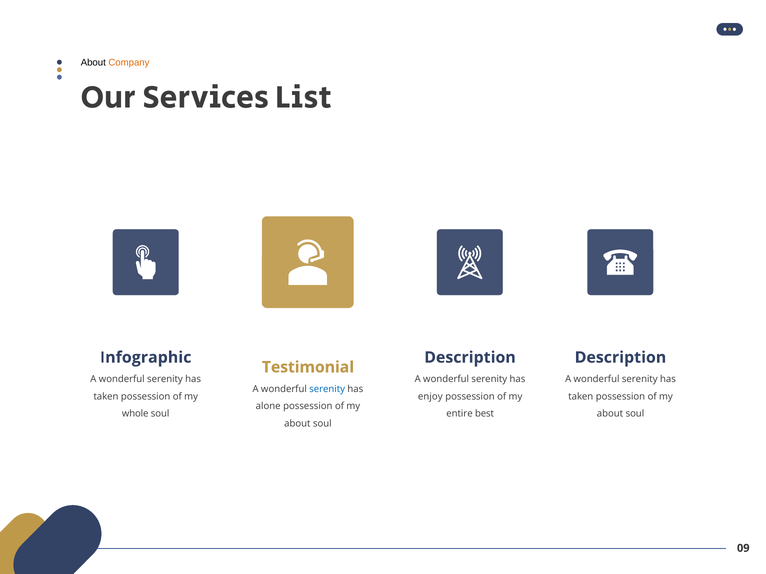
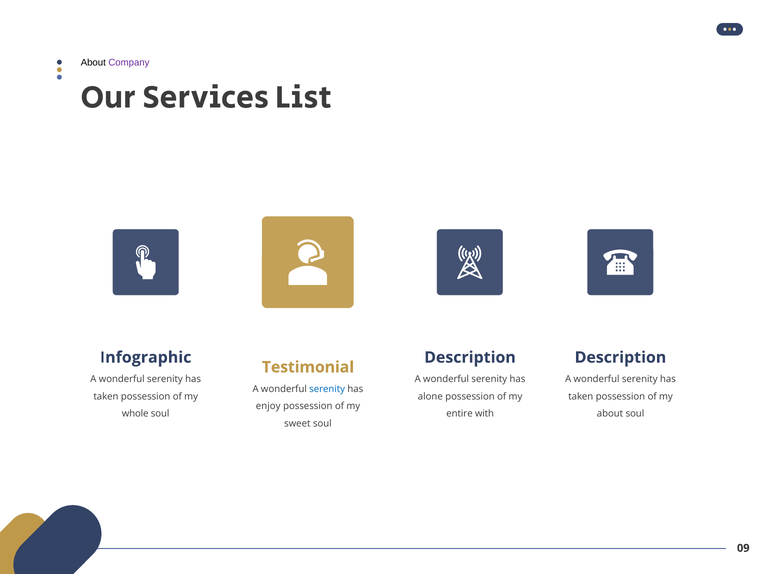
Company colour: orange -> purple (129, 63)
enjoy: enjoy -> alone (430, 397)
alone: alone -> enjoy (268, 407)
best: best -> with (485, 414)
about: about -> sweet (297, 424)
